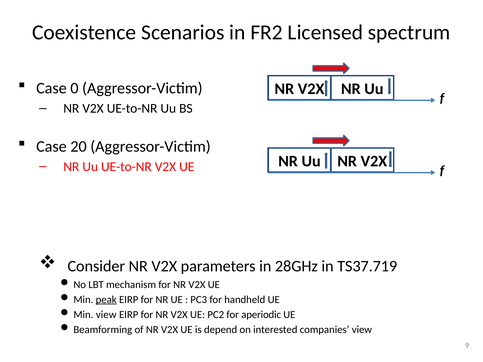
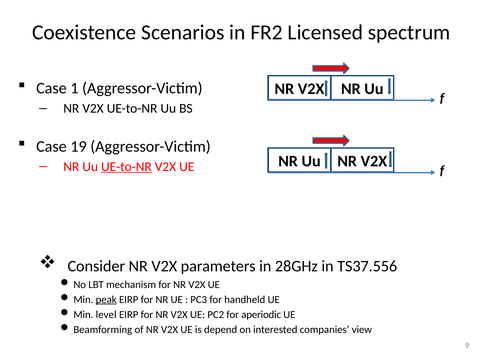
0: 0 -> 1 (74, 88)
20: 20 -> 19 (79, 147)
UE-to-NR underline: none -> present (126, 167)
TS37.719: TS37.719 -> TS37.556 (367, 266)
Min view: view -> level (106, 315)
